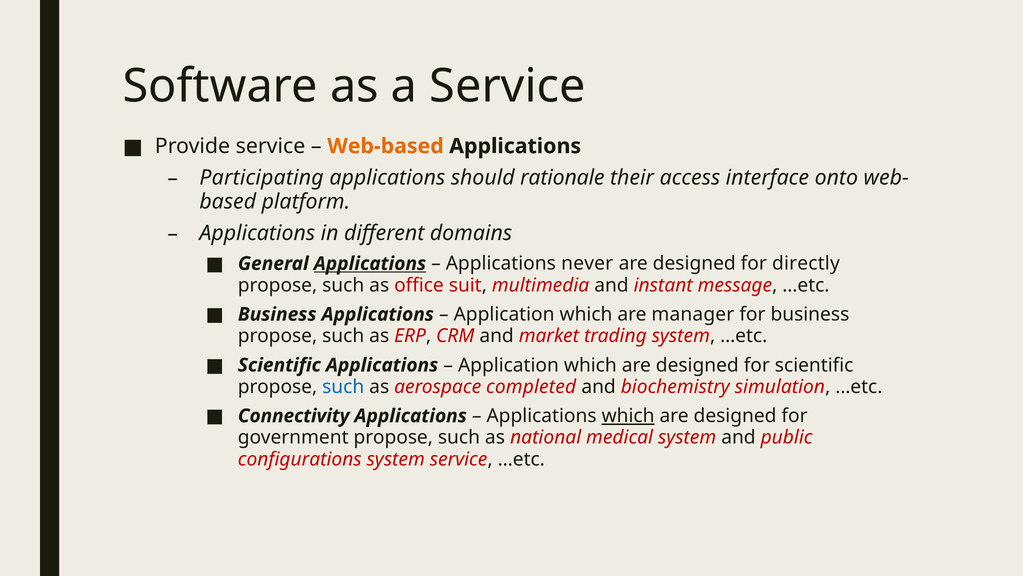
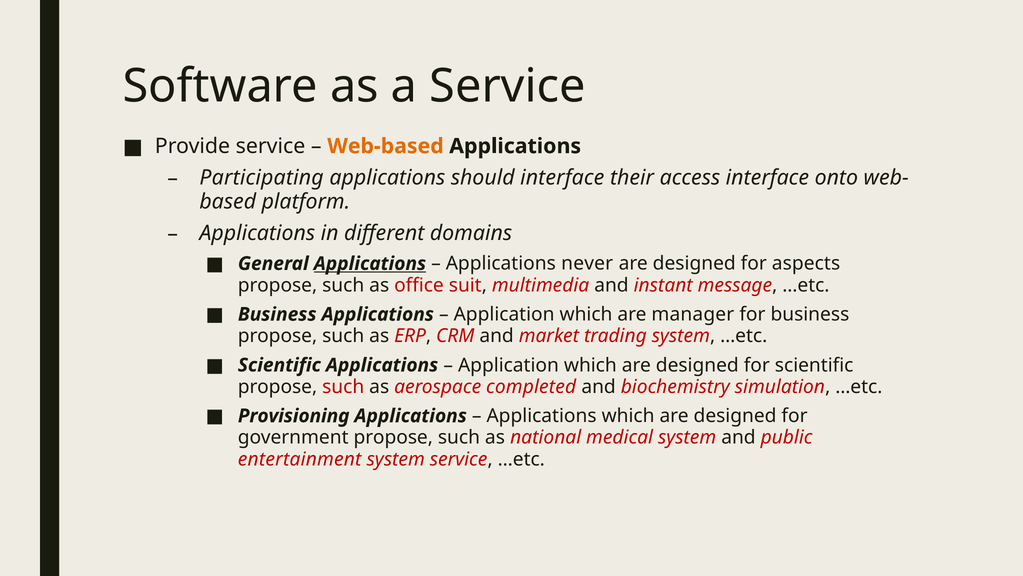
should rationale: rationale -> interface (562, 178)
directly: directly -> aspects (806, 263)
such colour: blue -> red (343, 386)
Connectivity: Connectivity -> Provisioning (294, 416)
which underline: present -> none (628, 416)
configurations: configurations -> entertainment (300, 459)
